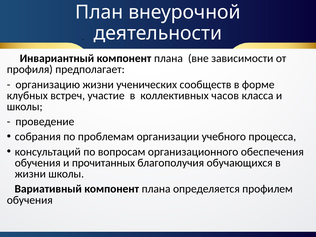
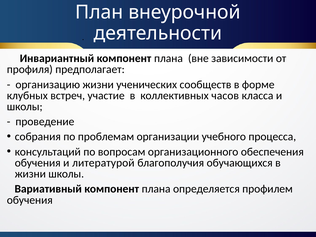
прочитанных: прочитанных -> литературой (103, 163)
